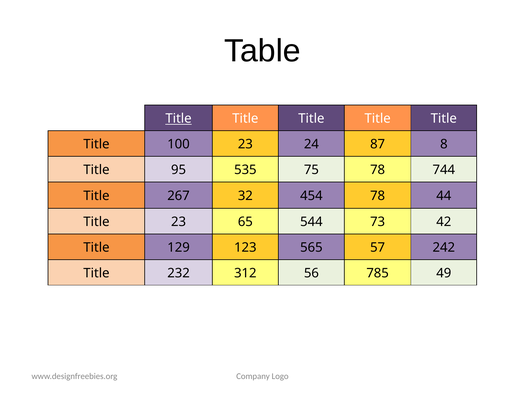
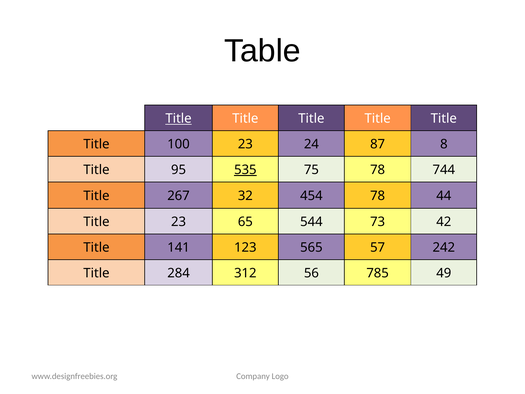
535 underline: none -> present (245, 170)
129: 129 -> 141 (179, 247)
232: 232 -> 284 (179, 273)
